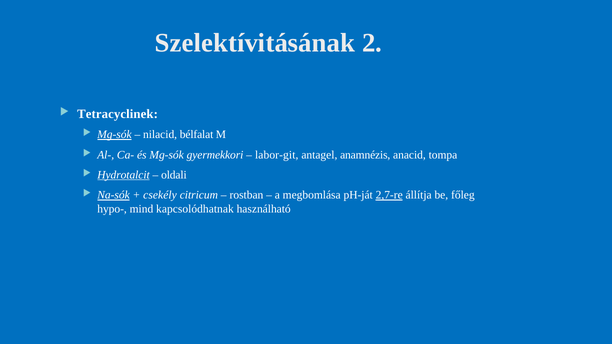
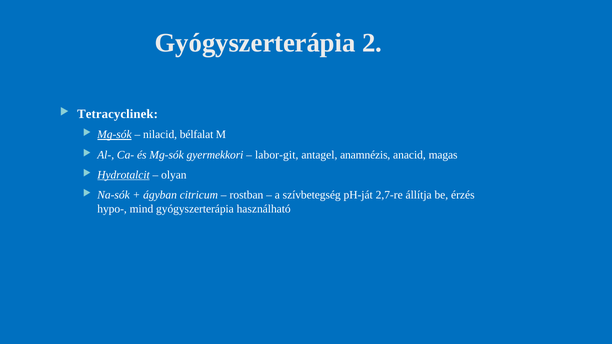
Szelektívitásának: Szelektívitásának -> Gyógyszerterápia (255, 43)
tompa: tompa -> magas (443, 155)
oldali: oldali -> olyan (174, 175)
Na-sók underline: present -> none (114, 195)
csekély: csekély -> ágyban (160, 195)
megbomlása: megbomlása -> szívbetegség (312, 195)
2,7-re underline: present -> none (389, 195)
főleg: főleg -> érzés (463, 195)
mind kapcsolódhatnak: kapcsolódhatnak -> gyógyszerterápia (195, 209)
